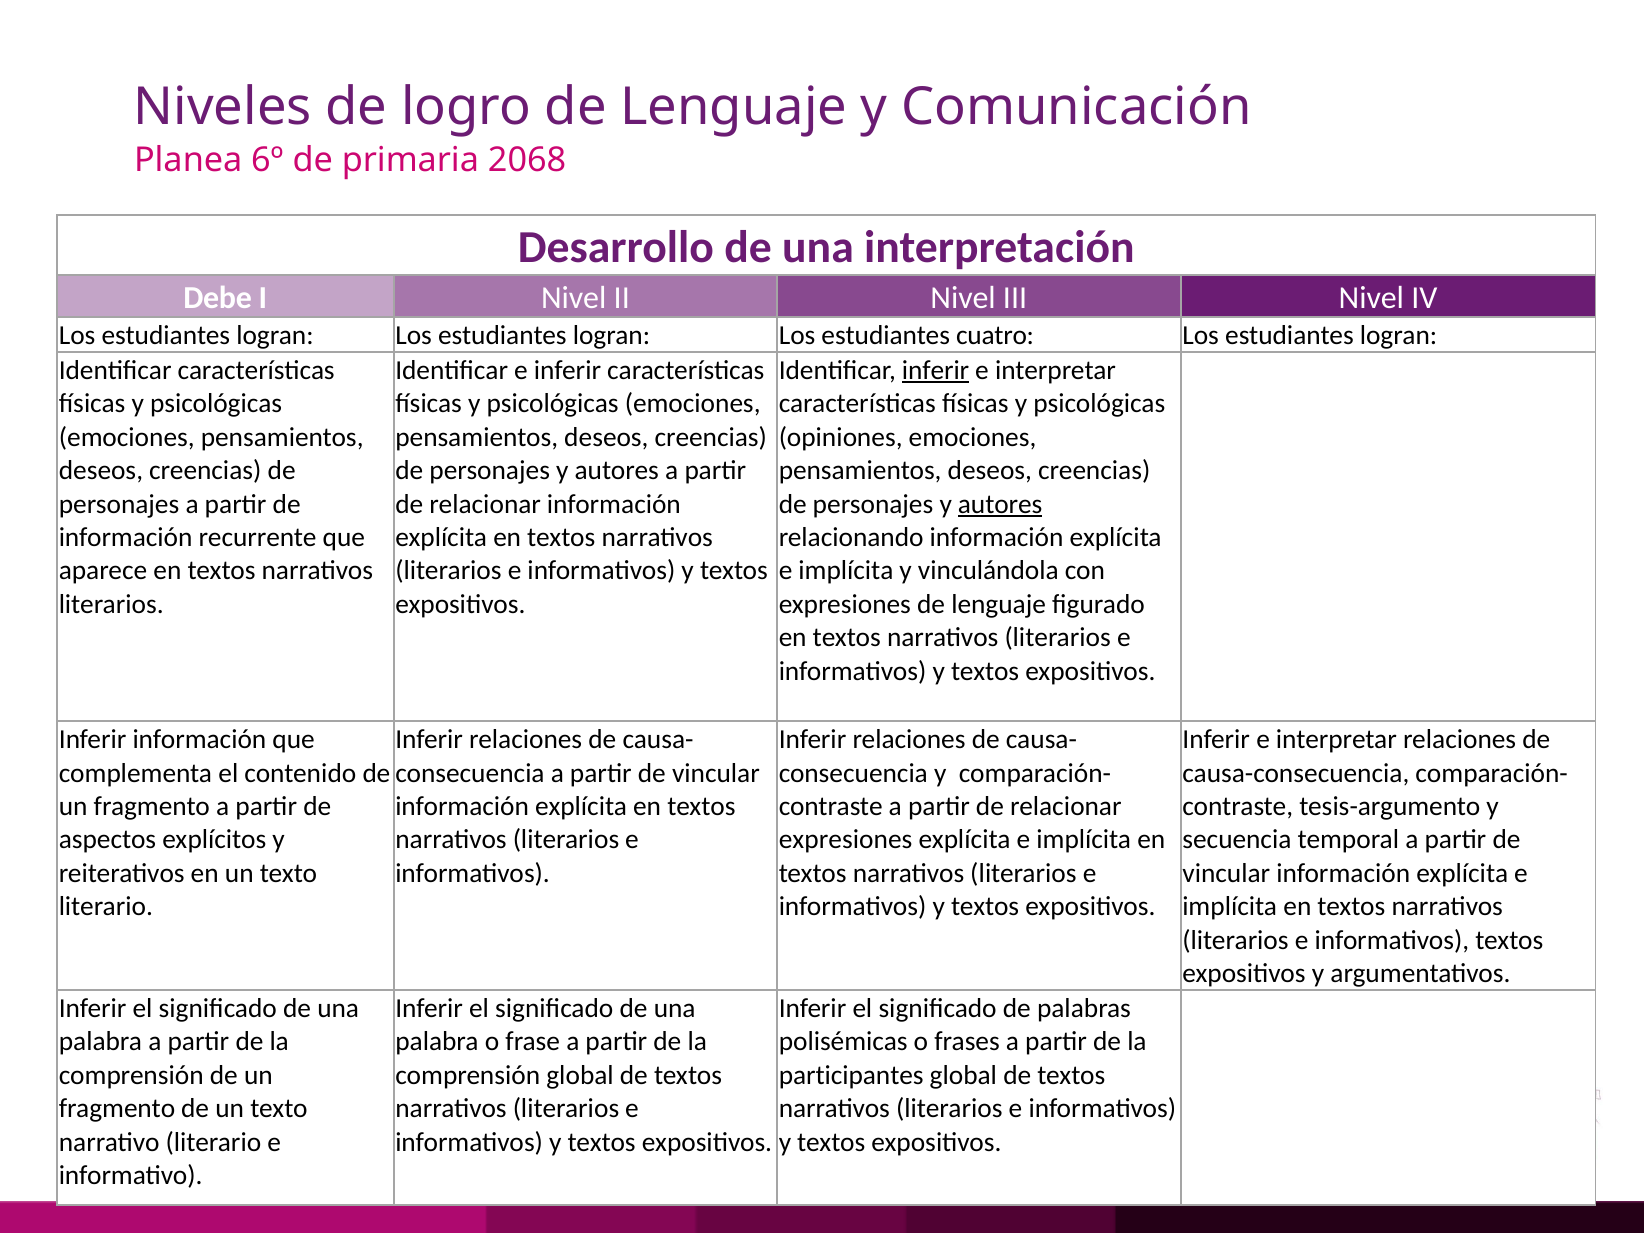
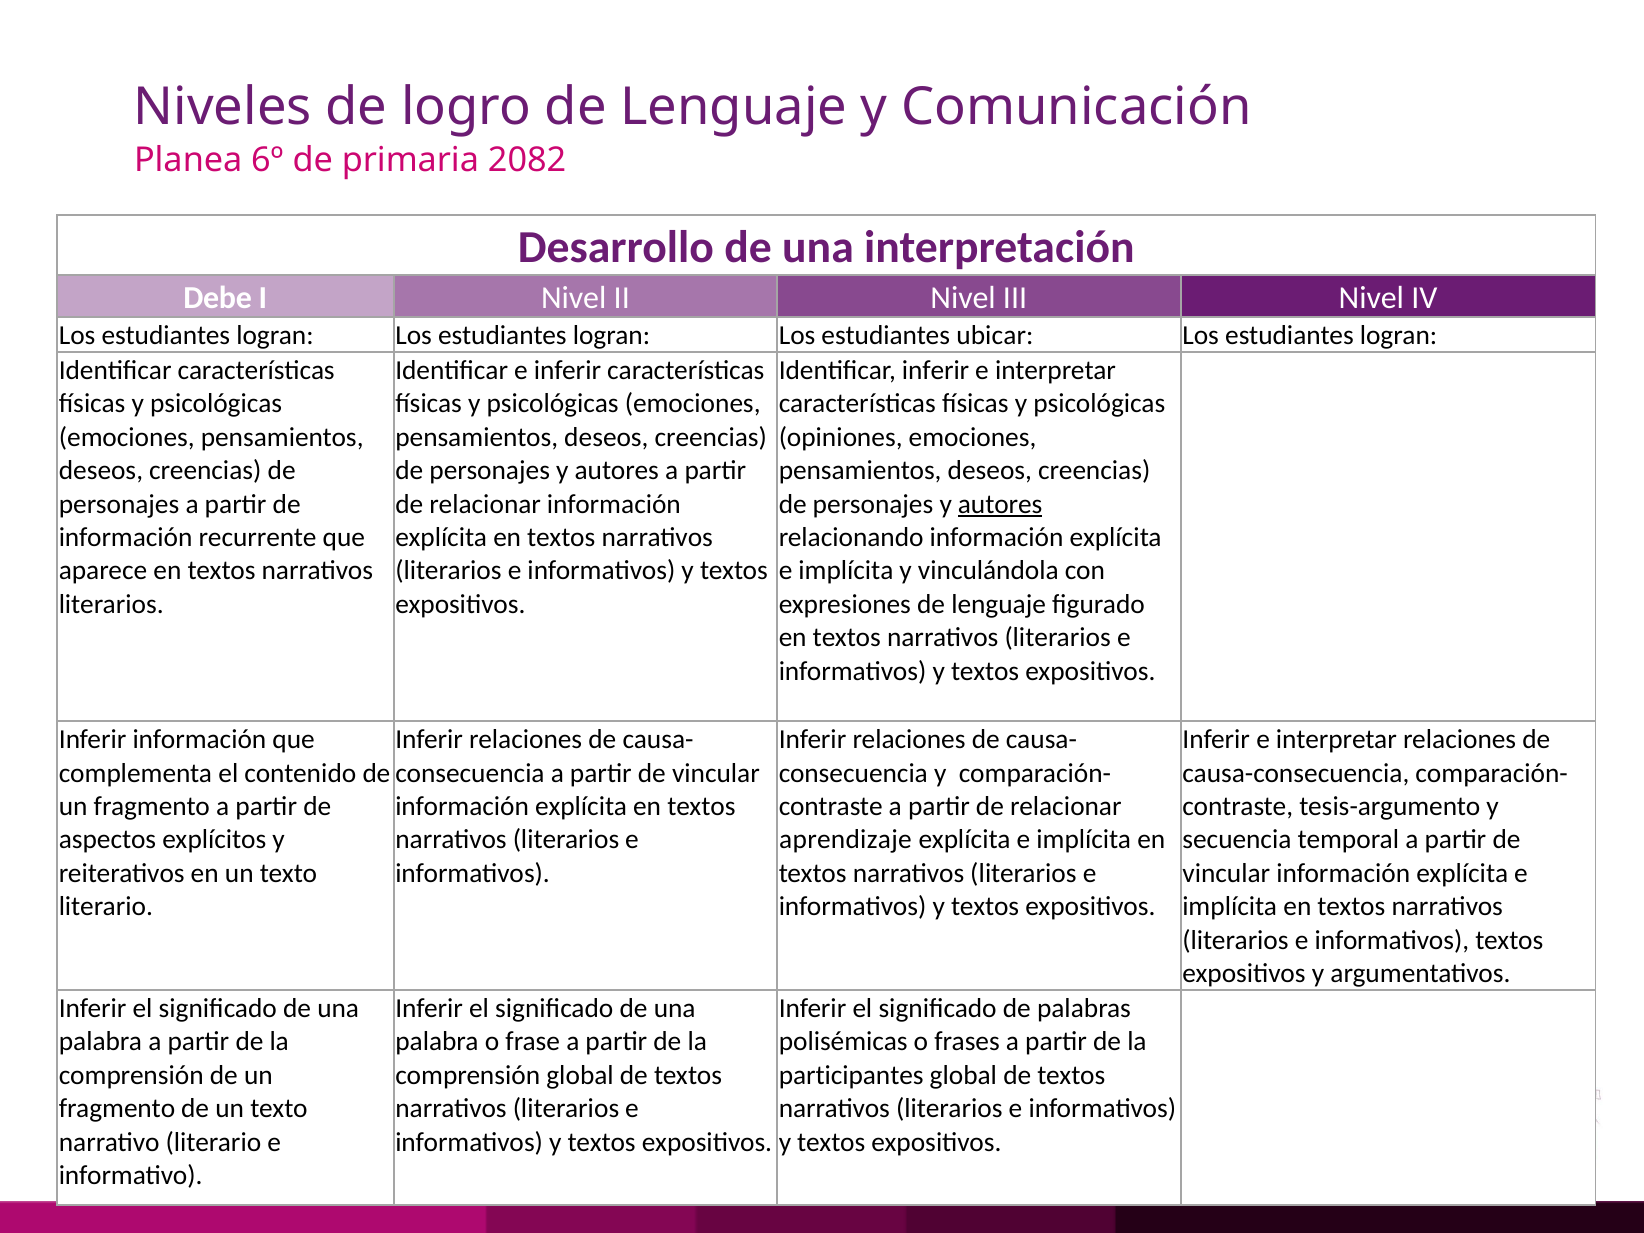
2068: 2068 -> 2082 (527, 160)
cuatro: cuatro -> ubicar (995, 335)
inferir underline: present -> none (936, 371)
expresiones: expresiones -> aprendizaje (845, 840)
